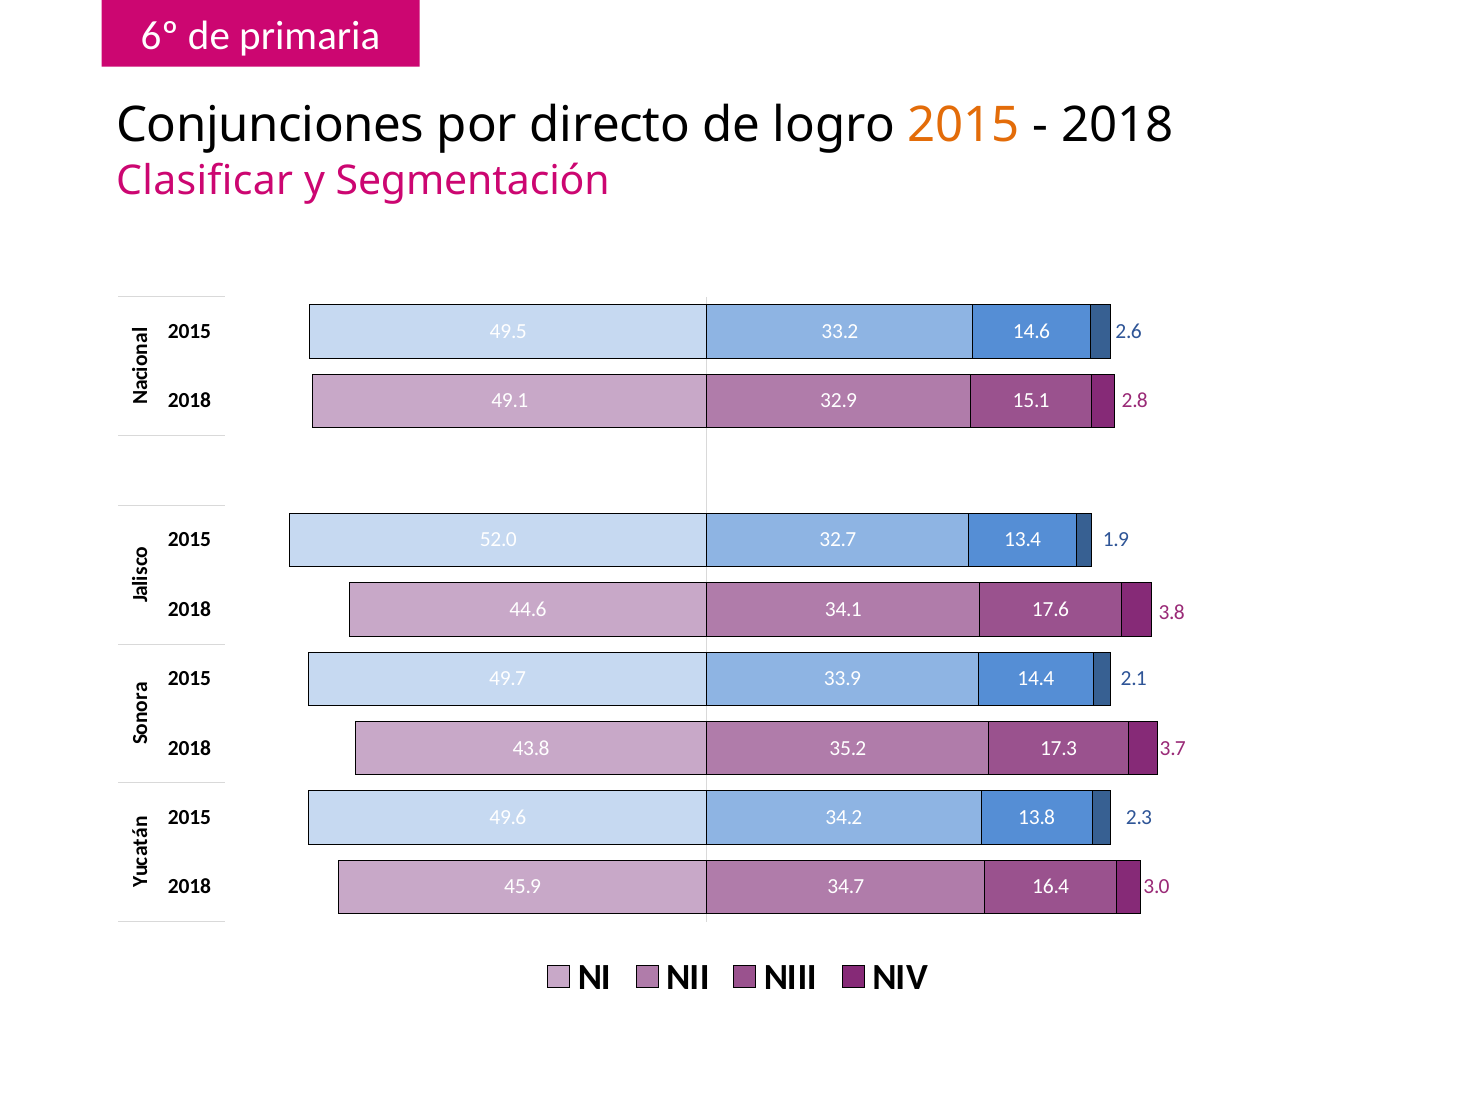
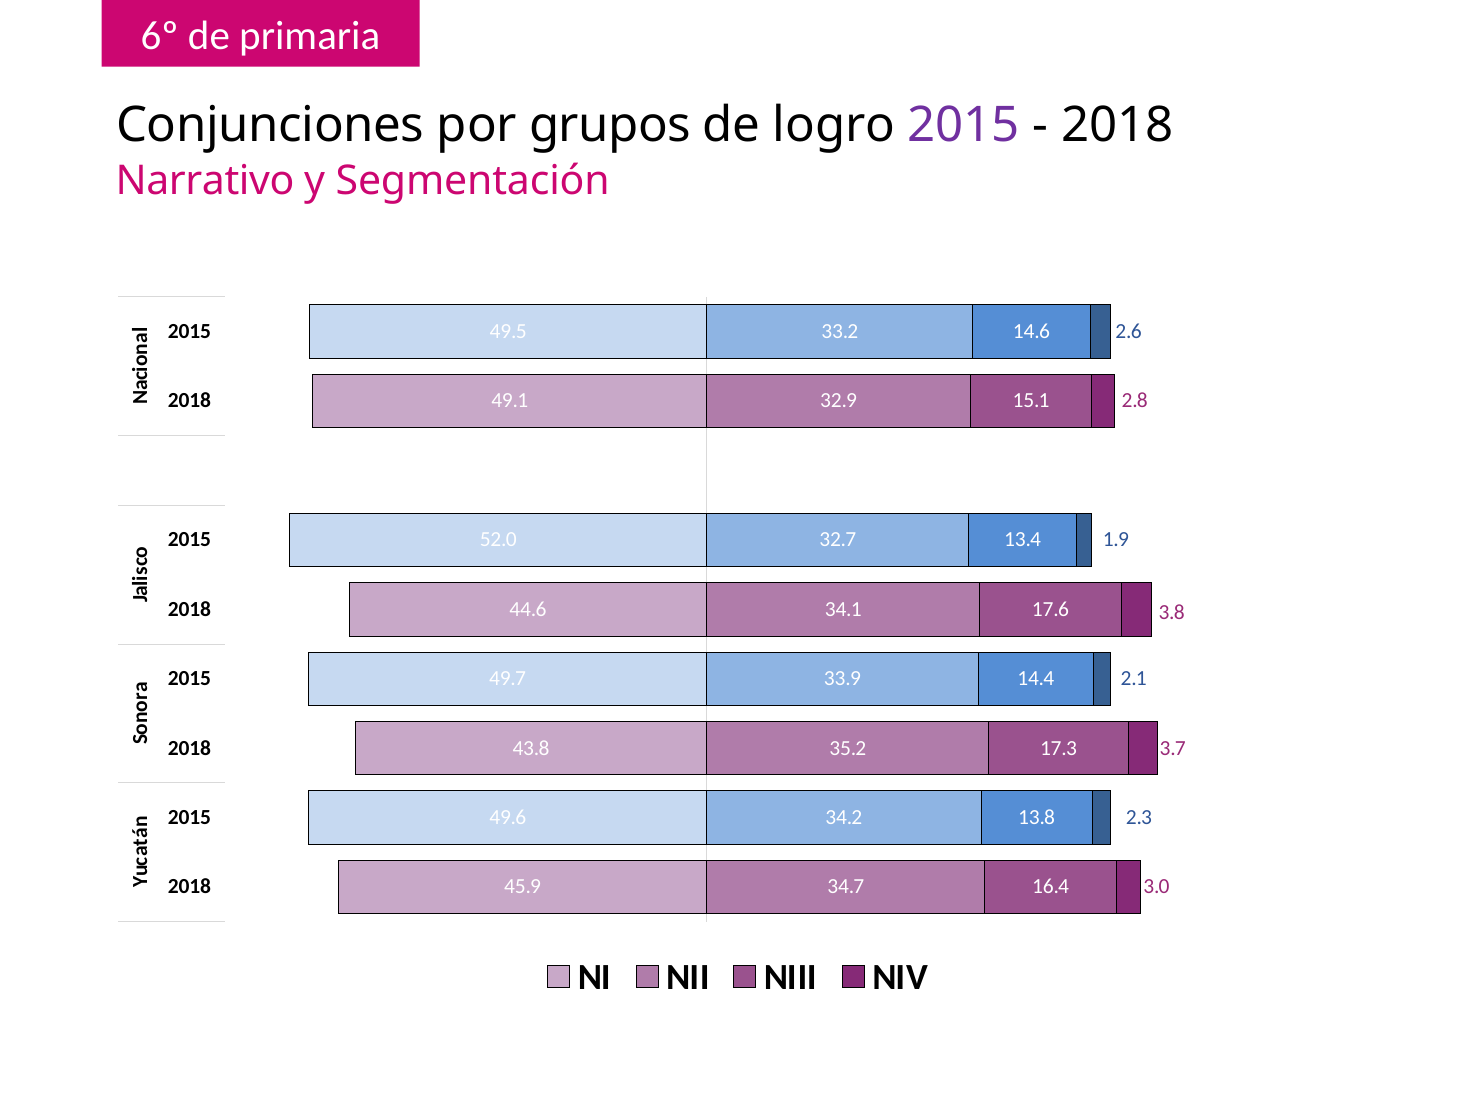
directo: directo -> grupos (610, 125)
2015 colour: orange -> purple (964, 125)
Clasificar: Clasificar -> Narrativo (205, 181)
